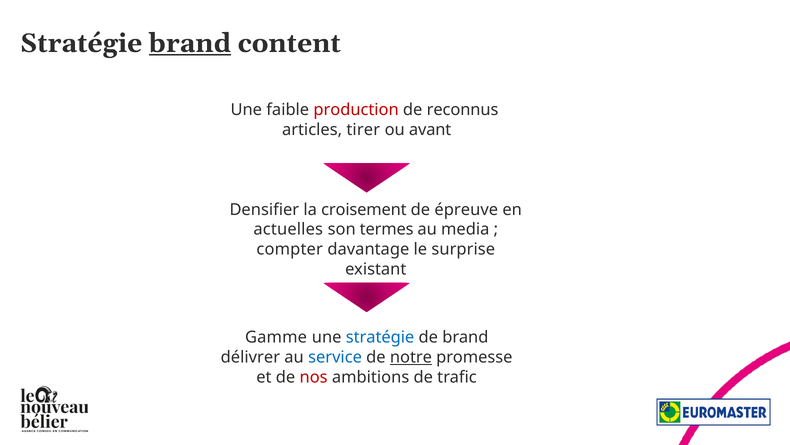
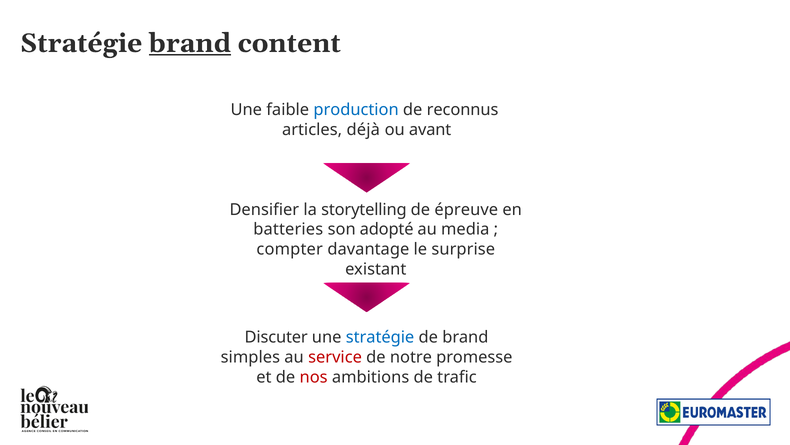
production colour: red -> blue (356, 110)
tirer: tirer -> déjà (363, 130)
croisement: croisement -> storytelling (364, 209)
actuelles: actuelles -> batteries (288, 229)
termes: termes -> adopté (387, 229)
Gamme: Gamme -> Discuter (276, 337)
délivrer: délivrer -> simples (250, 357)
service colour: blue -> red (335, 357)
notre underline: present -> none (411, 357)
